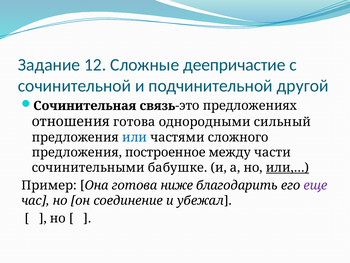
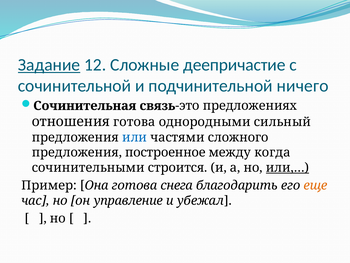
Задание underline: none -> present (49, 65)
другой: другой -> ничего (303, 86)
части: части -> когда (272, 152)
бабушке: бабушке -> строится (178, 167)
ниже: ниже -> снега (177, 185)
еще colour: purple -> orange (316, 185)
соединение: соединение -> управление (128, 200)
